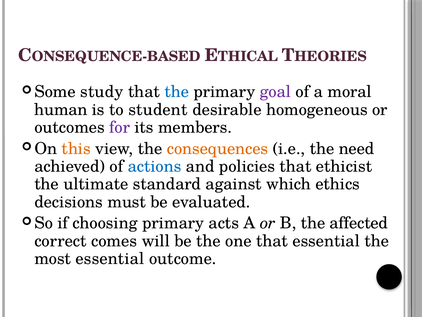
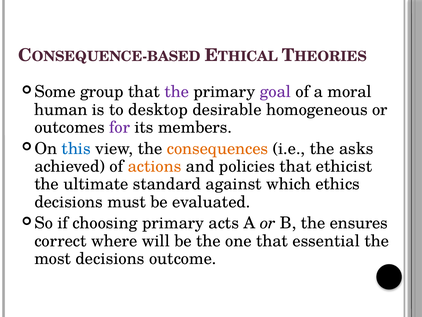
study: study -> group (102, 92)
the colour: blue -> purple (177, 92)
student: student -> desktop (158, 109)
this colour: orange -> blue (76, 148)
need: need -> asks (356, 148)
actions colour: blue -> orange (155, 166)
affected: affected -> ensures (359, 223)
comes: comes -> where (114, 241)
most essential: essential -> decisions (110, 258)
